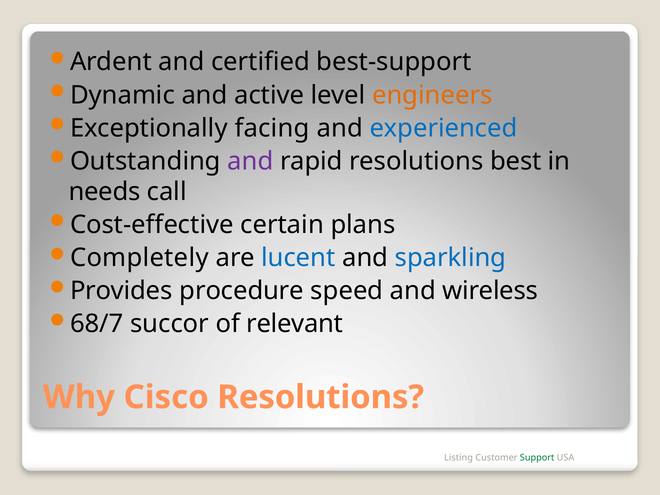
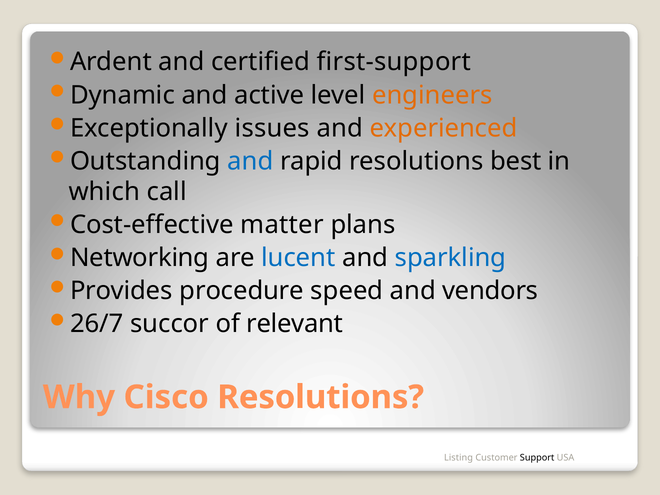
best-support: best-support -> first-support (394, 62)
facing: facing -> issues (272, 128)
experienced colour: blue -> orange (443, 128)
and colour: purple -> blue (250, 161)
needs: needs -> which (104, 192)
certain: certain -> matter (282, 225)
Completely: Completely -> Networking (140, 258)
wireless: wireless -> vendors (490, 291)
68/7: 68/7 -> 26/7 (97, 324)
Support colour: green -> black (537, 458)
